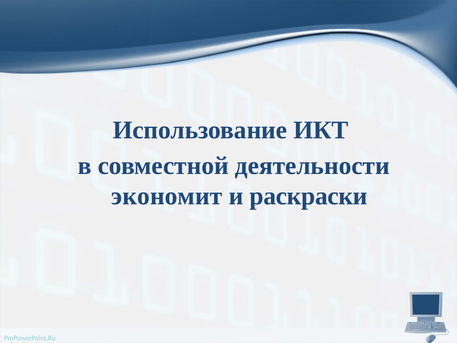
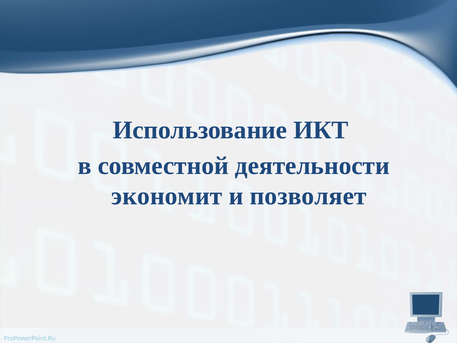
раскраски: раскраски -> позволяет (308, 196)
